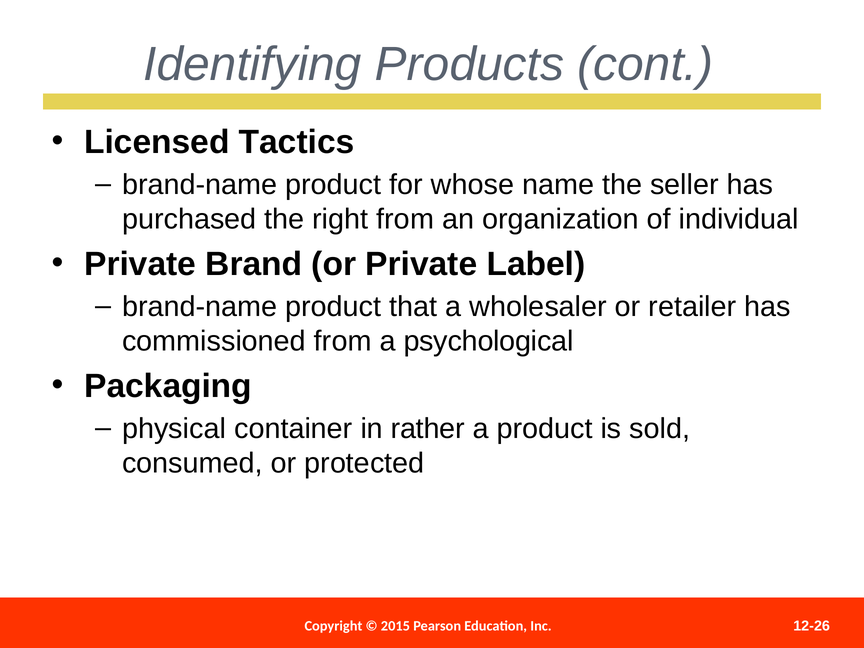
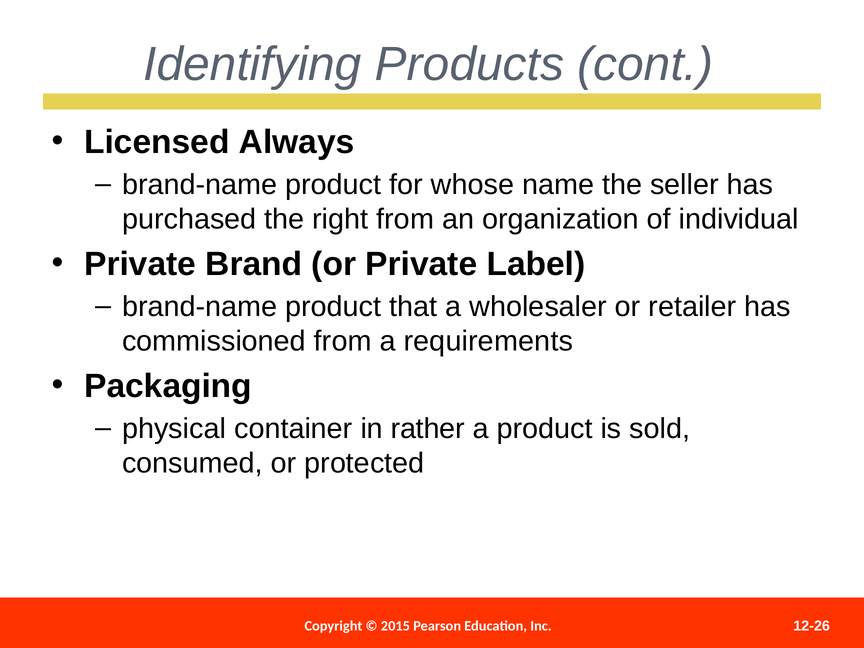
Tactics: Tactics -> Always (297, 142)
psychological: psychological -> requirements (488, 341)
